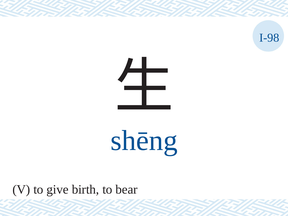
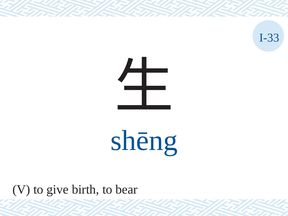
I-98: I-98 -> I-33 (269, 38)
